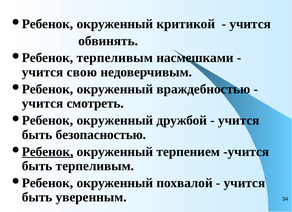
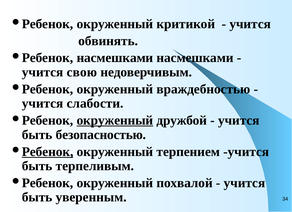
Ребенок терпеливым: терпеливым -> насмешками (115, 58)
смотреть: смотреть -> слабости (95, 104)
окруженный underline: none -> present (115, 121)
